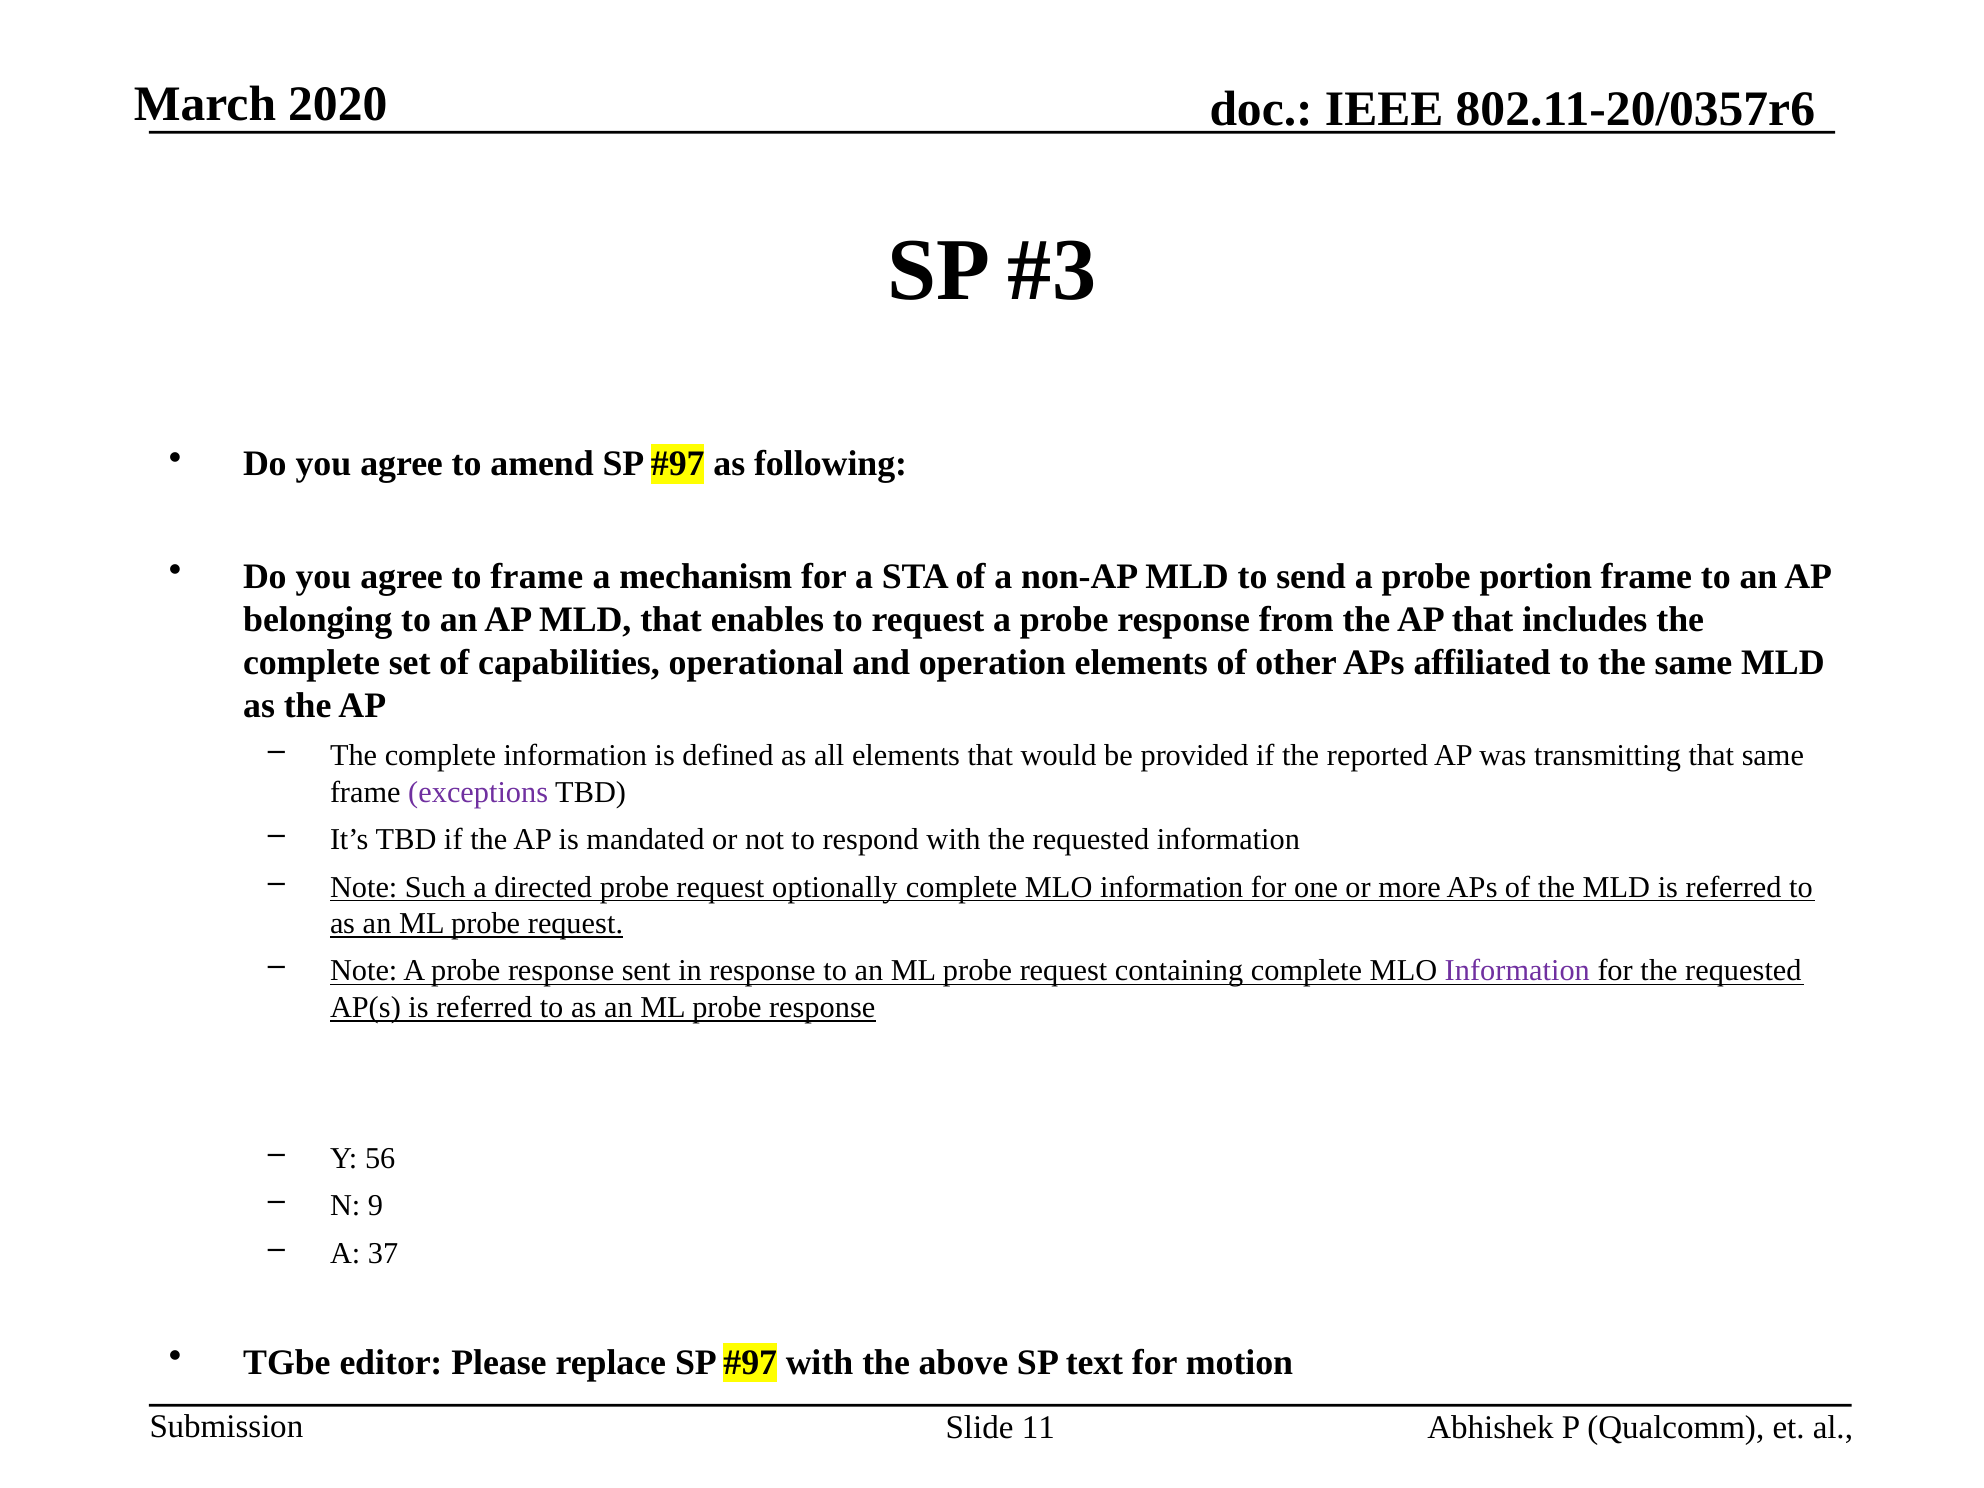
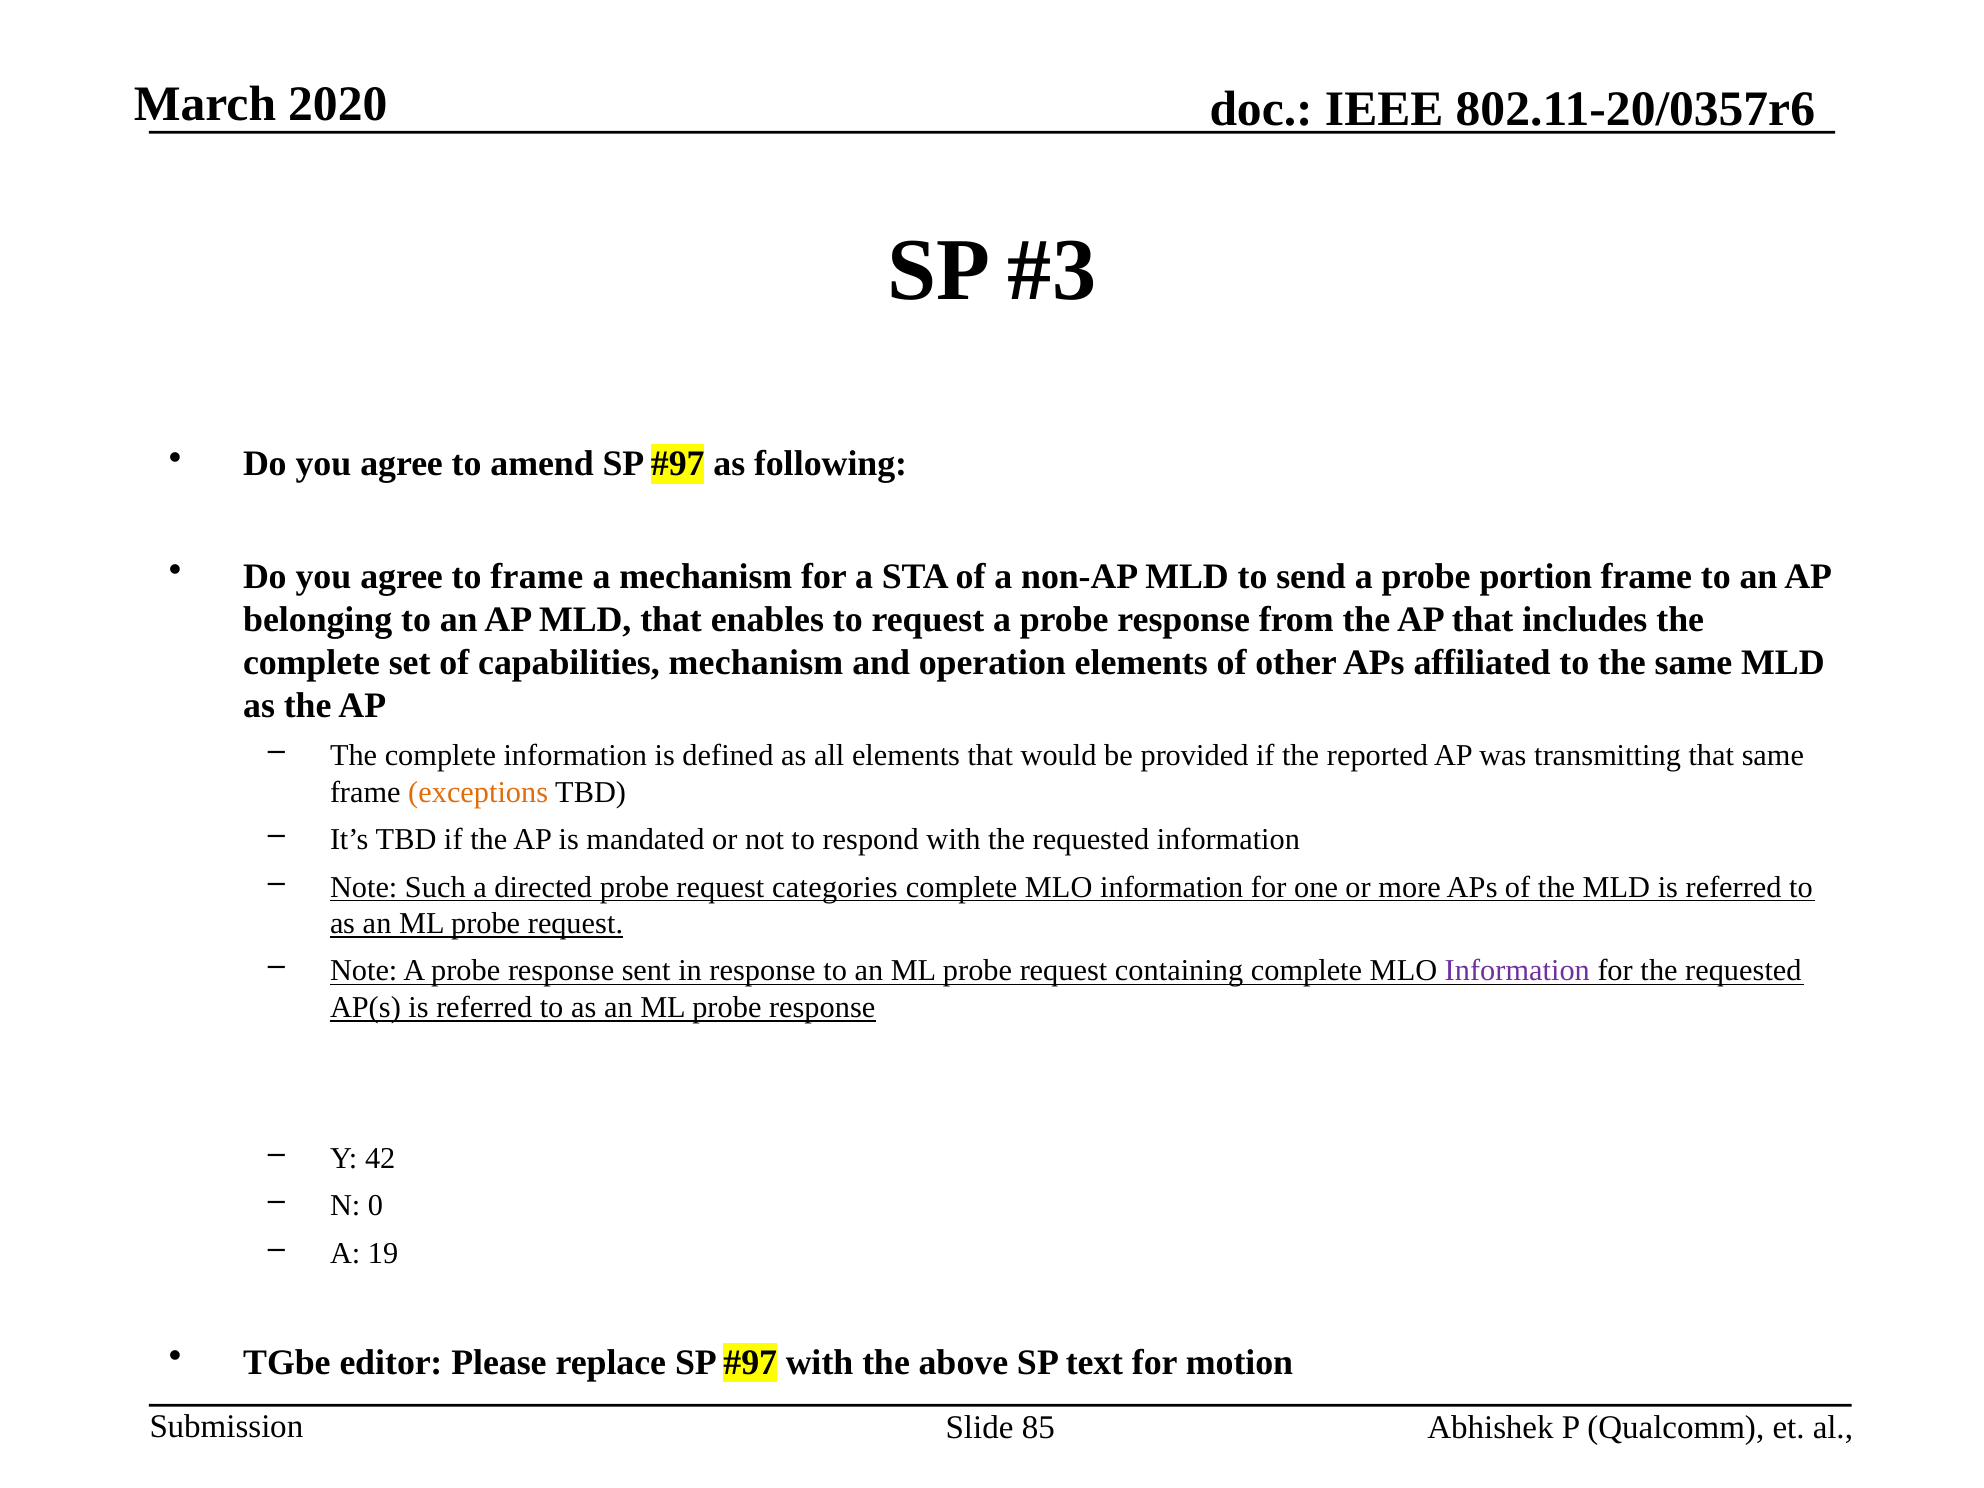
capabilities operational: operational -> mechanism (756, 662)
exceptions colour: purple -> orange (478, 792)
optionally: optionally -> categories (835, 887)
56: 56 -> 42 (380, 1158)
9: 9 -> 0 (376, 1206)
37: 37 -> 19 (383, 1253)
11: 11 -> 85 (1038, 1427)
